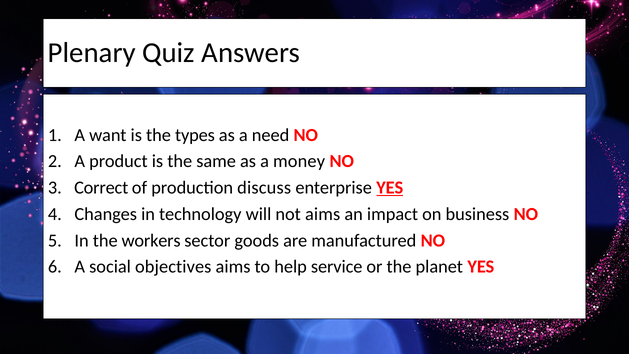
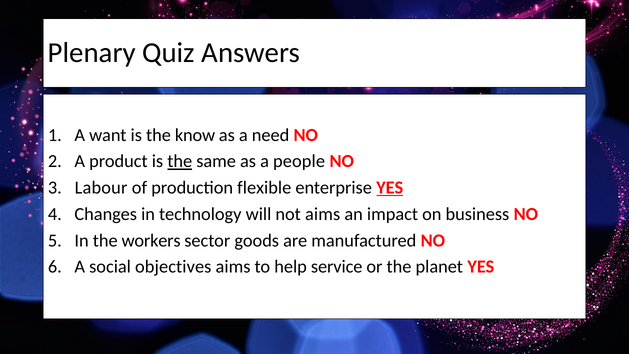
types: types -> know (195, 135)
the underline: none -> present (180, 161)
money: money -> people (299, 161)
Correct: Correct -> Labour (101, 188)
discuss: discuss -> flexible (264, 188)
